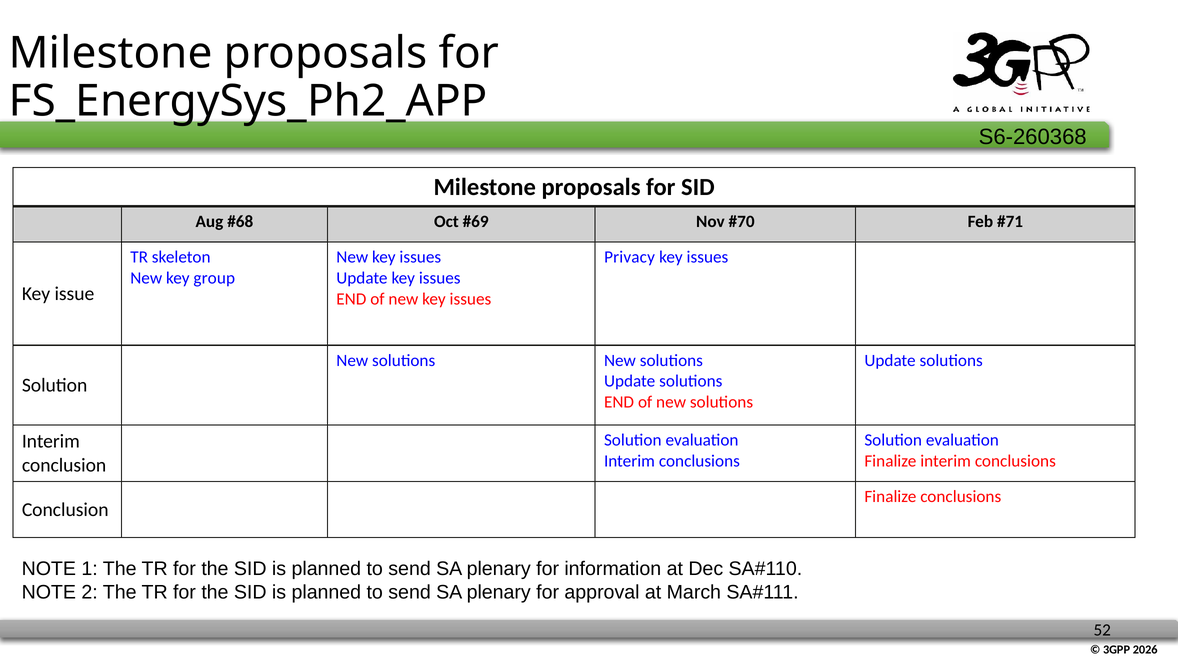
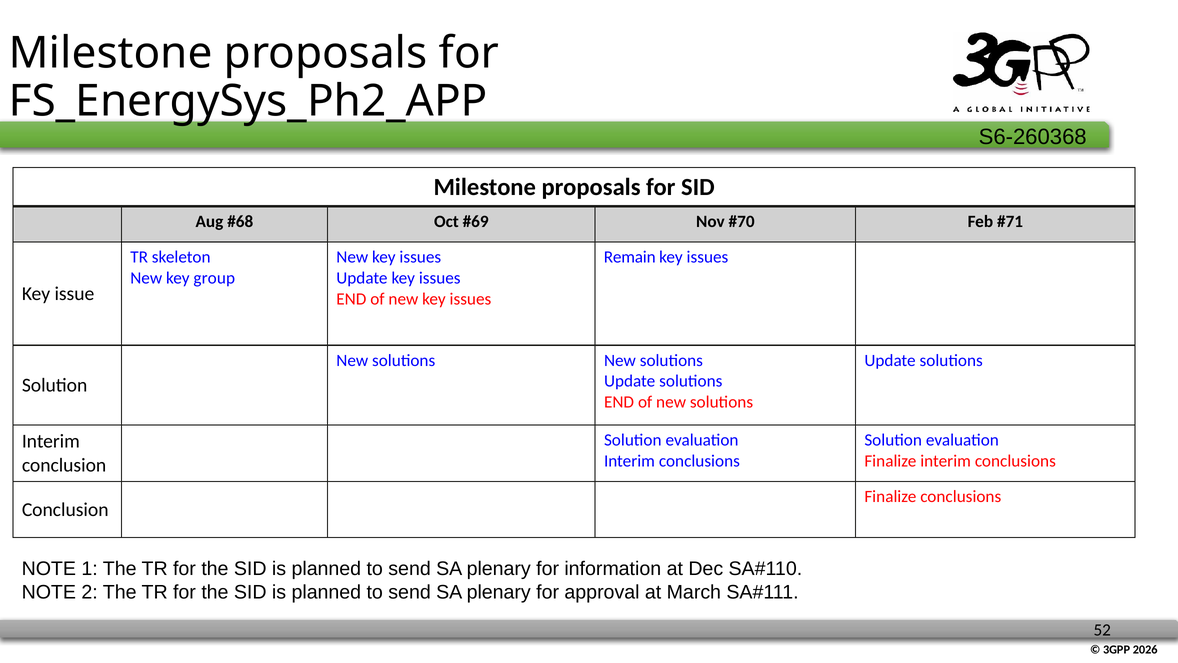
Privacy: Privacy -> Remain (630, 257)
